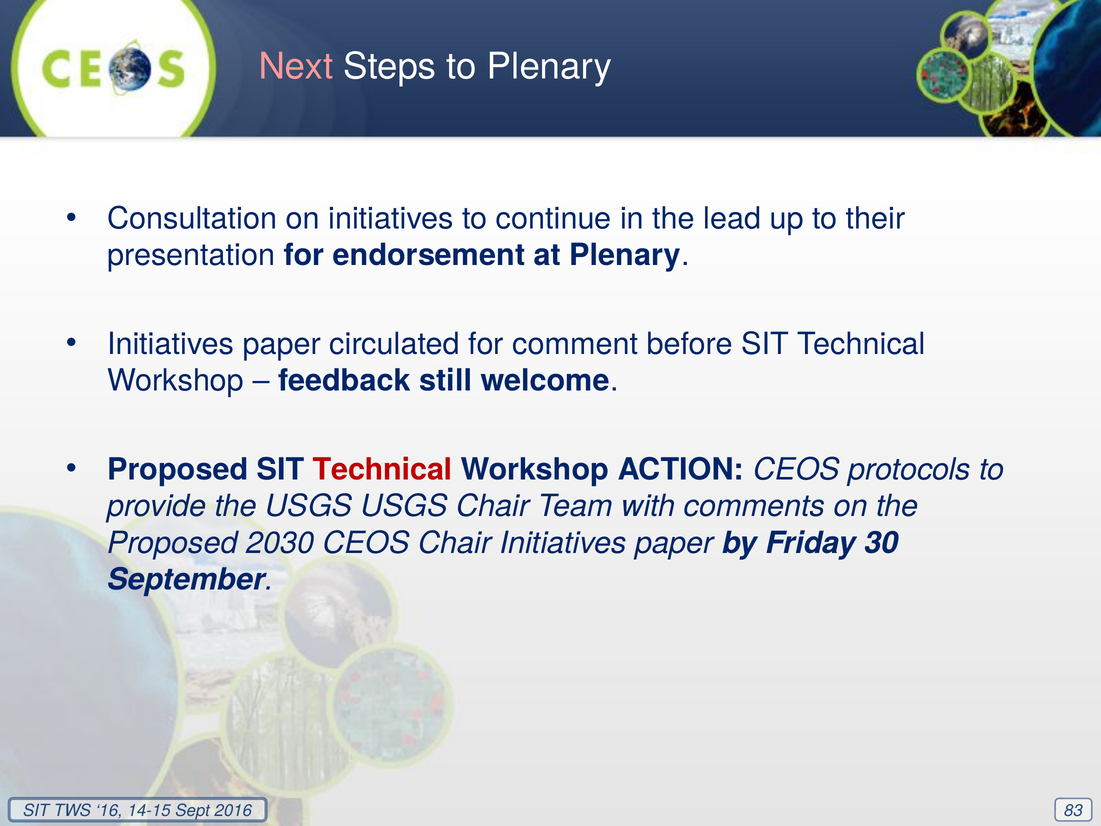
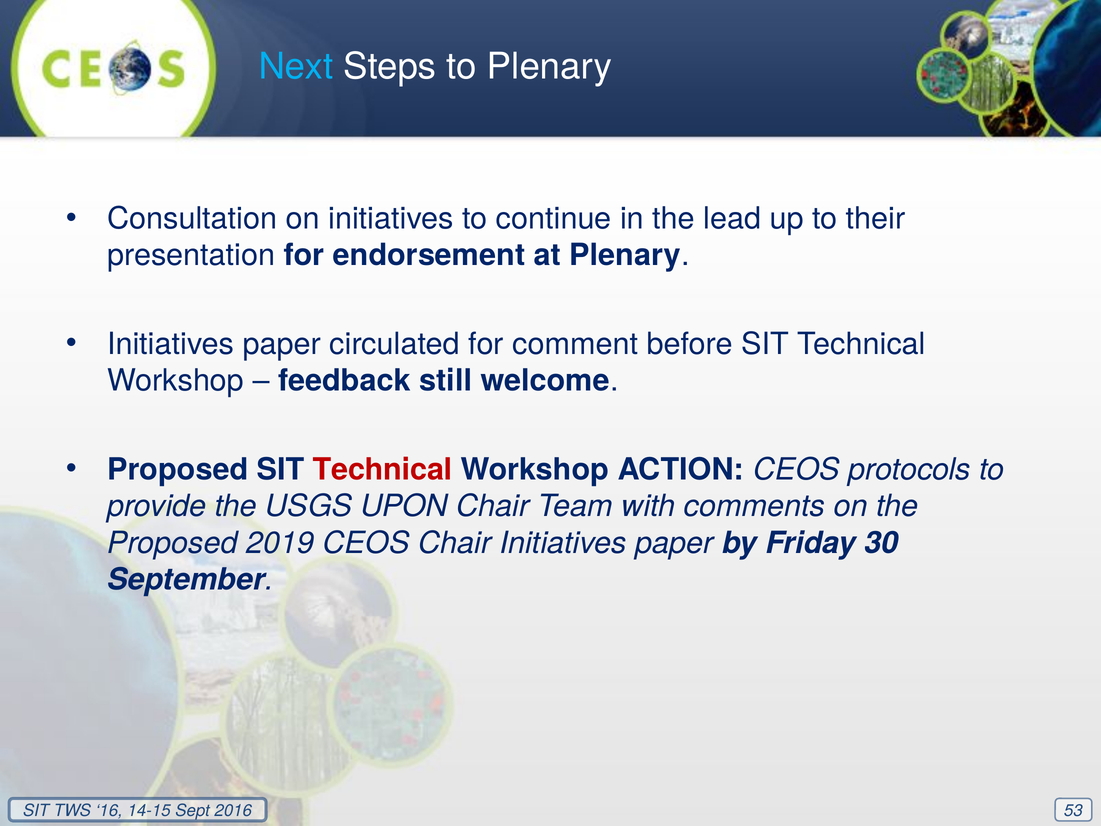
Next colour: pink -> light blue (296, 67)
USGS USGS: USGS -> UPON (404, 506)
2030: 2030 -> 2019 (280, 543)
83: 83 -> 53 (1073, 811)
